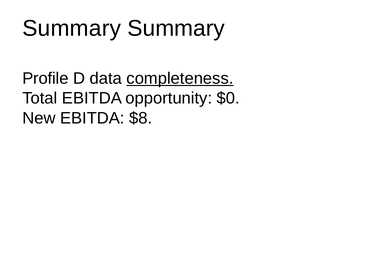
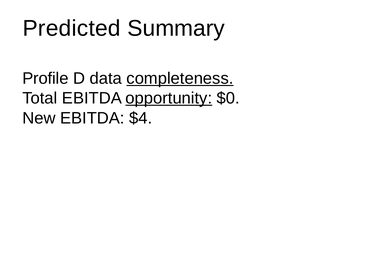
Summary: Summary -> Predicted (72, 28)
opportunity underline: none -> present (169, 98)
$8: $8 -> $4 (141, 118)
